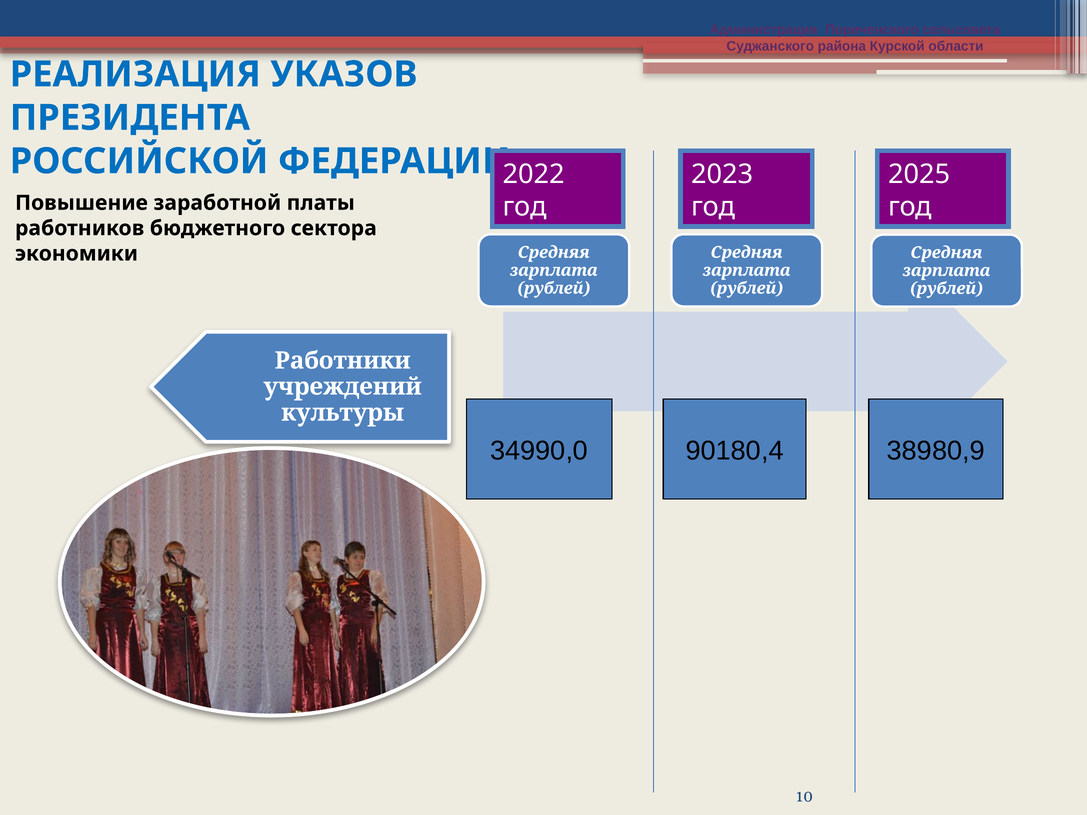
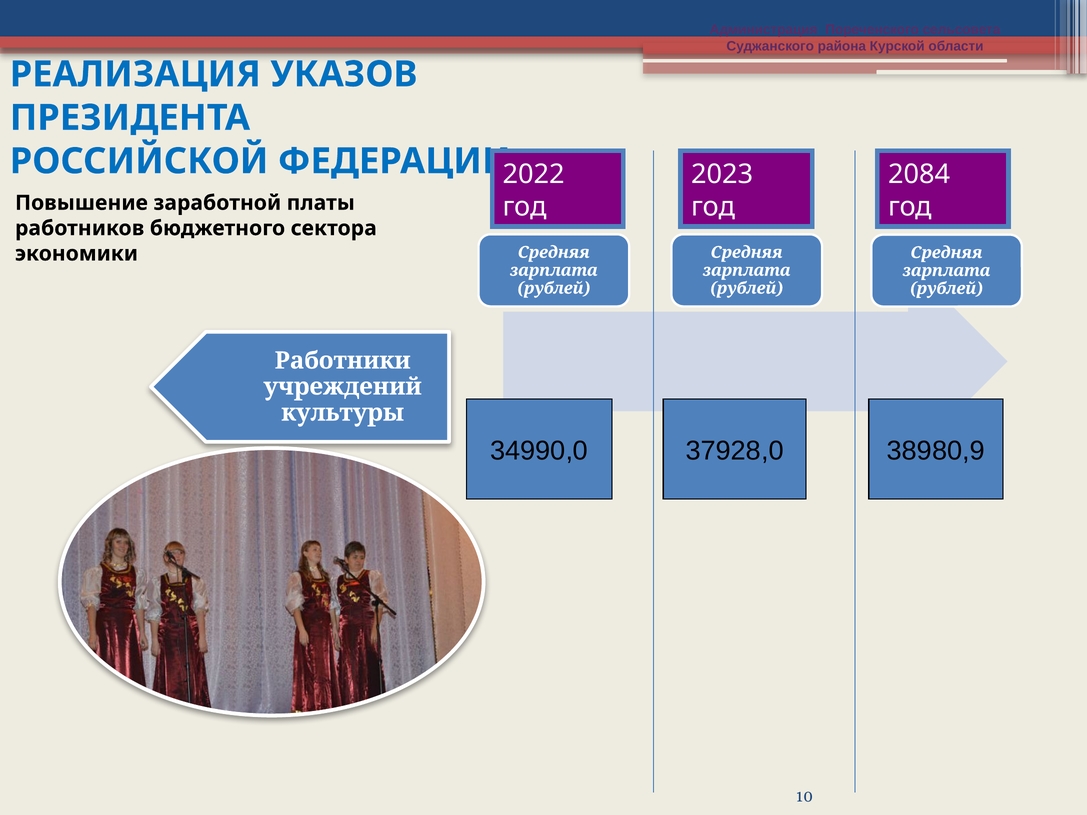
2025: 2025 -> 2084 (919, 174)
90180,4: 90180,4 -> 37928,0 (735, 451)
